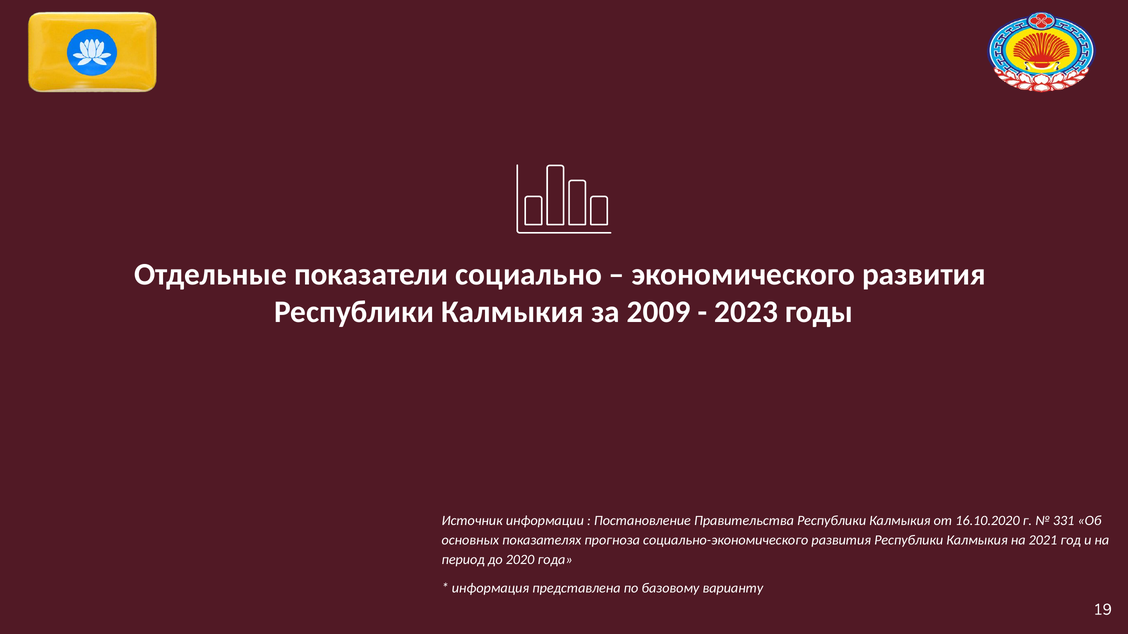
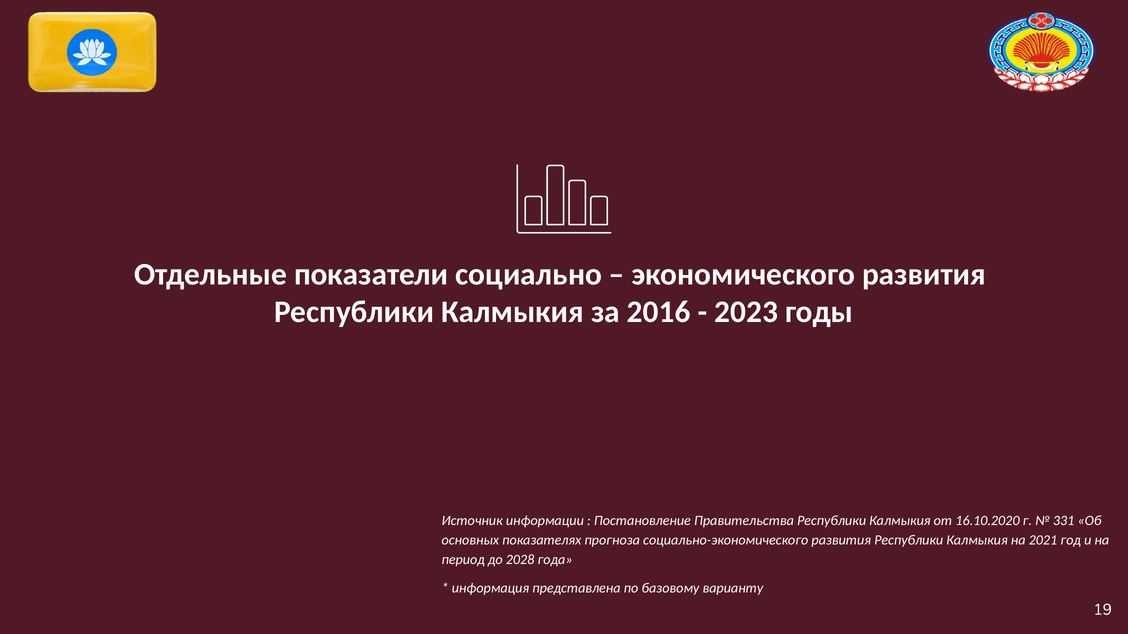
2009: 2009 -> 2016 (659, 312)
2020: 2020 -> 2028 (520, 560)
